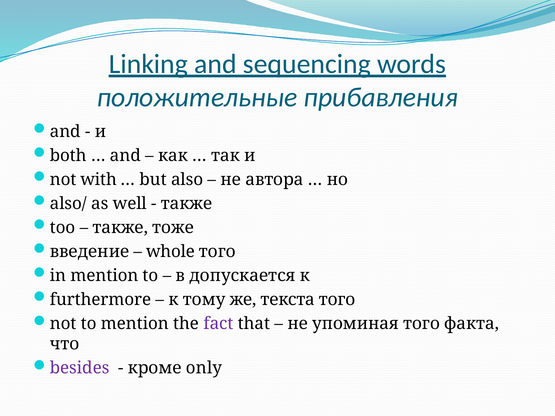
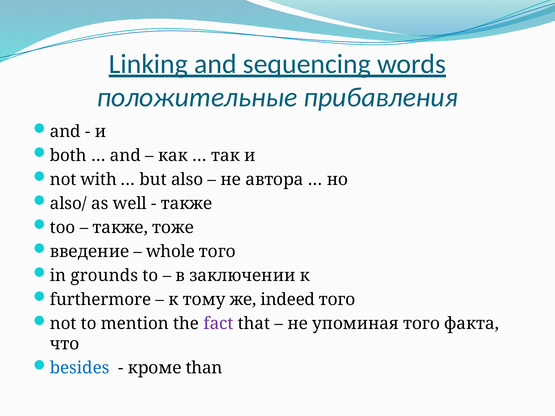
in mention: mention -> grounds (104, 276)
допускается: допускается -> заключении (242, 276)
текста: текста -> indeed (288, 300)
besides colour: purple -> blue (80, 368)
only: only -> than (204, 368)
